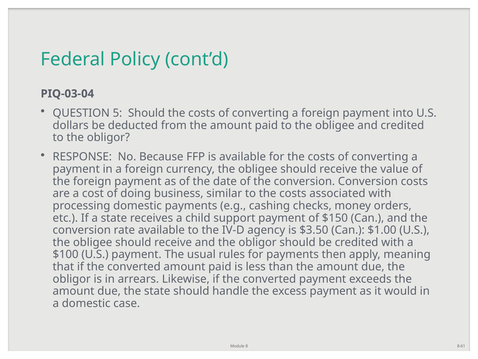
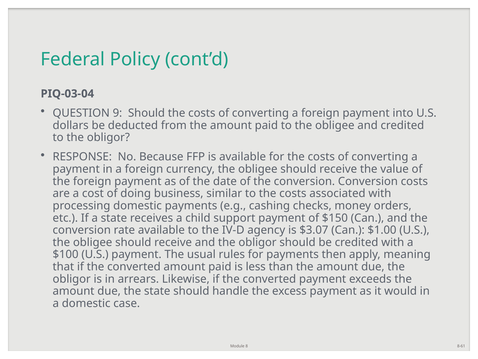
5: 5 -> 9 (117, 113)
$3.50: $3.50 -> $3.07 (314, 230)
